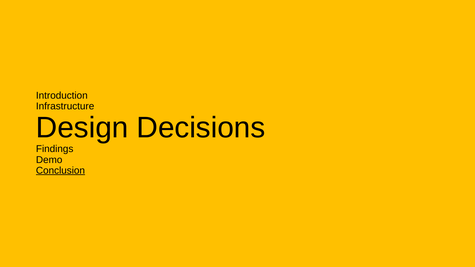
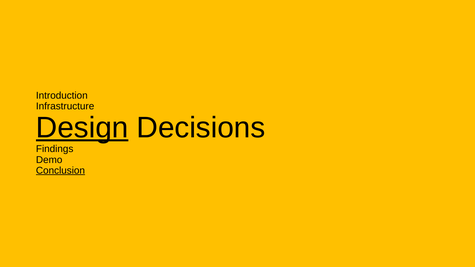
Design underline: none -> present (82, 128)
